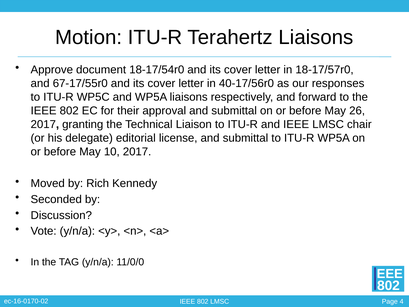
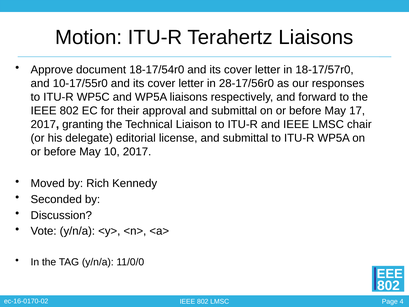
67-17/55r0: 67-17/55r0 -> 10-17/55r0 (80, 83)
40-17/56r0: 40-17/56r0 -> 28-17/56r0 (246, 83)
26: 26 -> 17 (357, 111)
